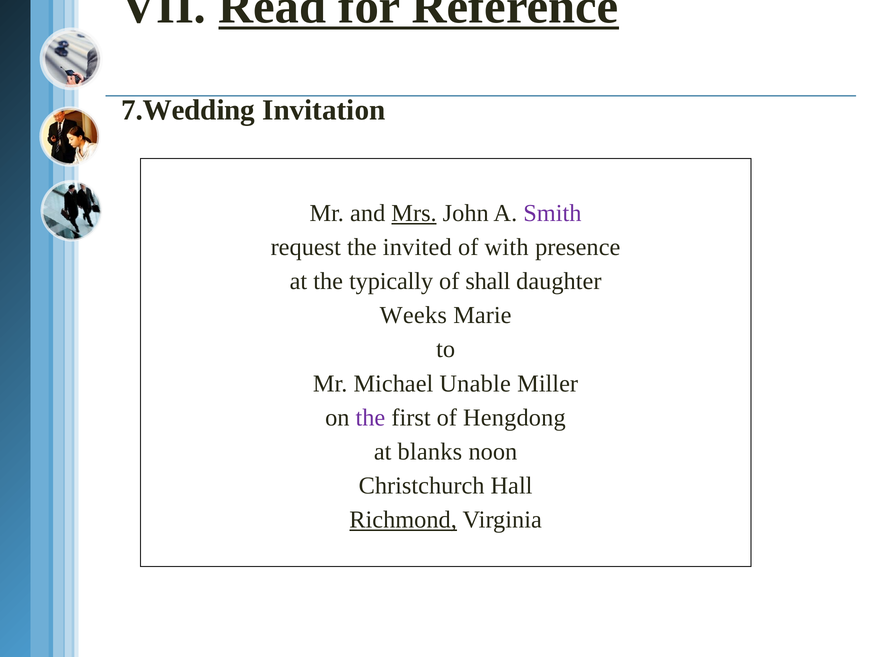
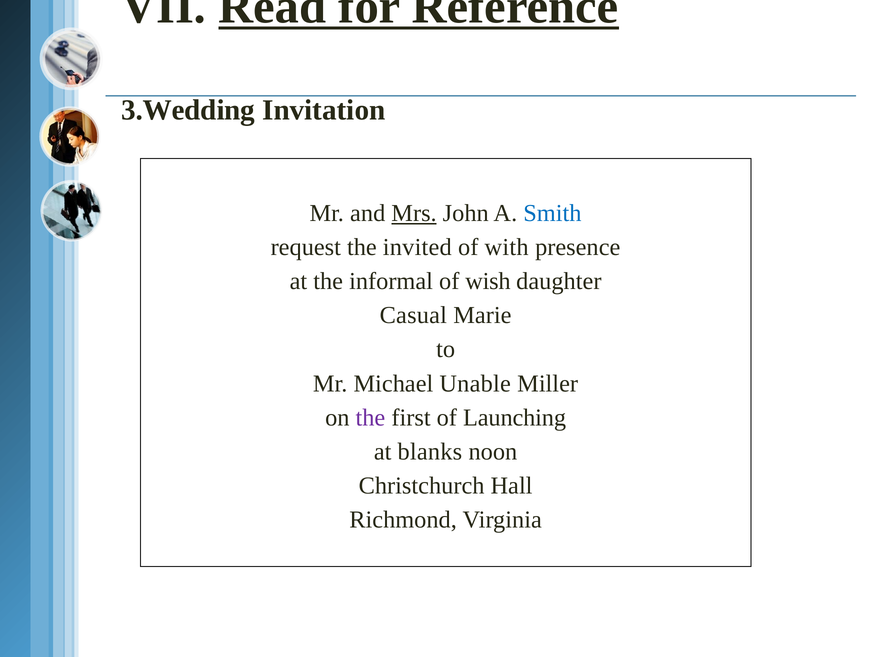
7.Wedding: 7.Wedding -> 3.Wedding (188, 110)
Smith colour: purple -> blue (552, 213)
typically: typically -> informal (391, 281)
shall: shall -> wish (488, 281)
Weeks: Weeks -> Casual (413, 315)
Hengdong: Hengdong -> Launching (515, 418)
Richmond underline: present -> none (403, 520)
